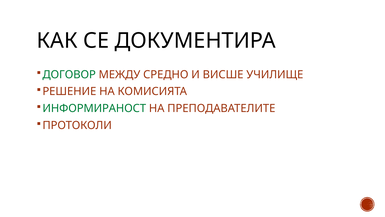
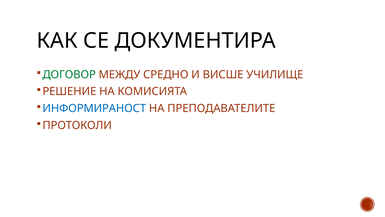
ИНФОРМИРАНОСТ colour: green -> blue (94, 108)
